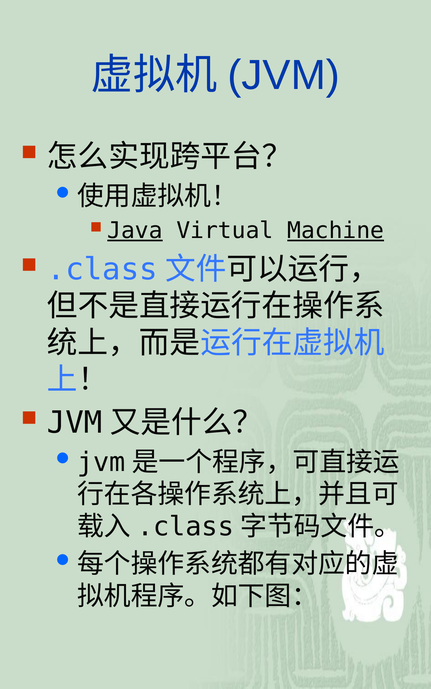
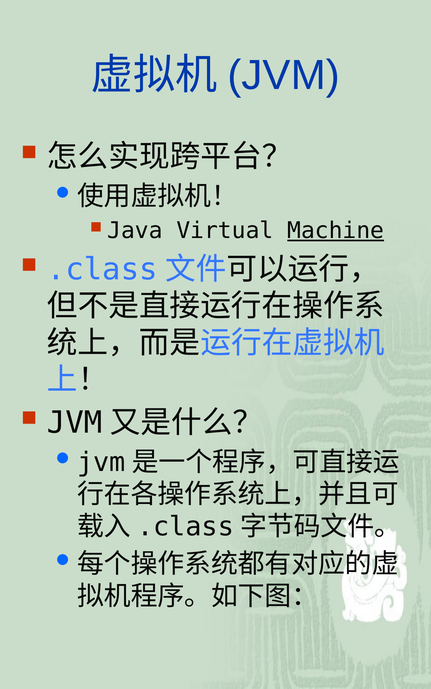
Java underline: present -> none (135, 231)
